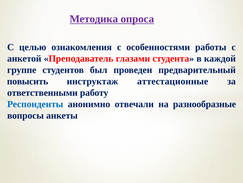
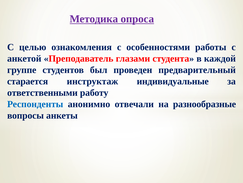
повысить: повысить -> старается (28, 81)
аттестационные: аттестационные -> индивидуальные (173, 81)
